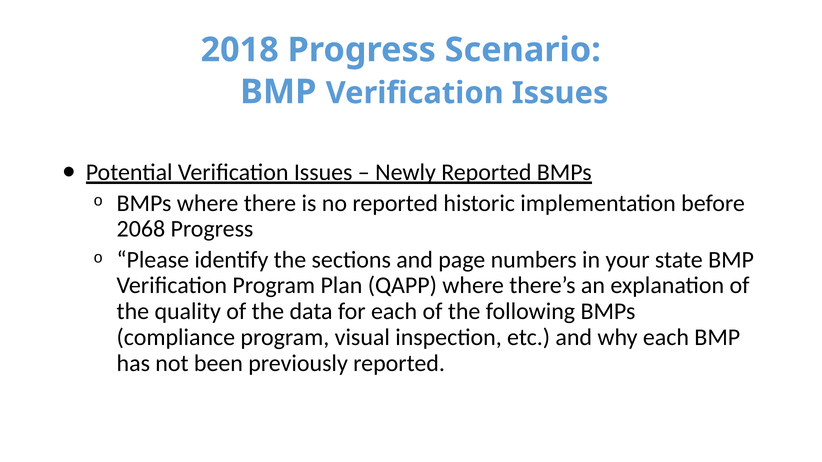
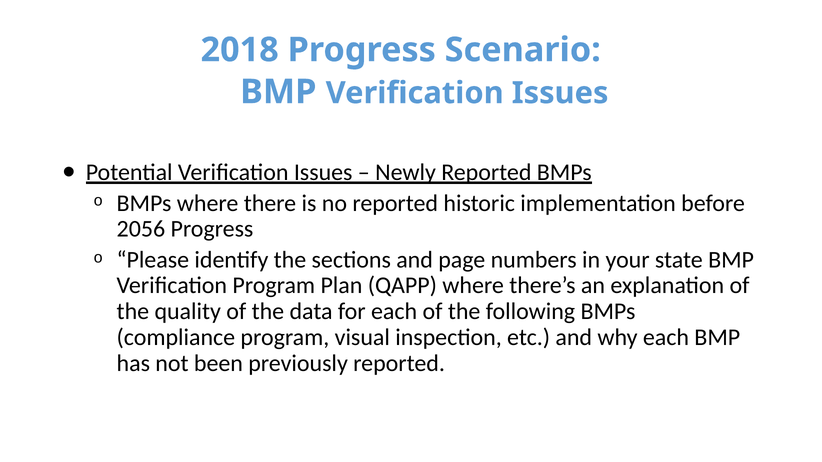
2068: 2068 -> 2056 (141, 229)
